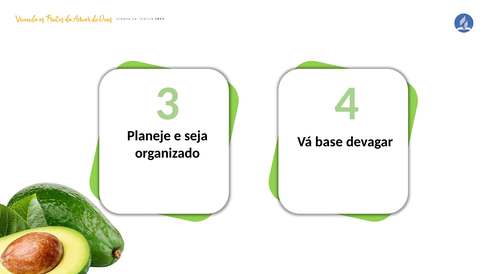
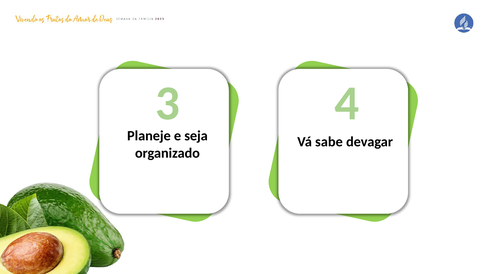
base: base -> sabe (329, 142)
